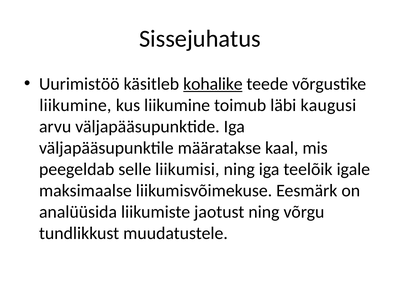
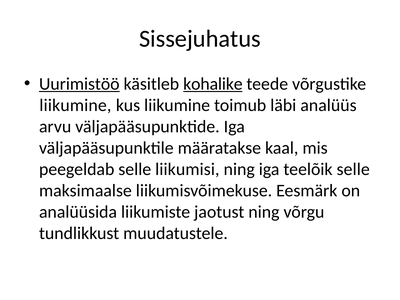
Uurimistöö underline: none -> present (79, 84)
kaugusi: kaugusi -> analüüs (328, 105)
teelõik igale: igale -> selle (353, 169)
